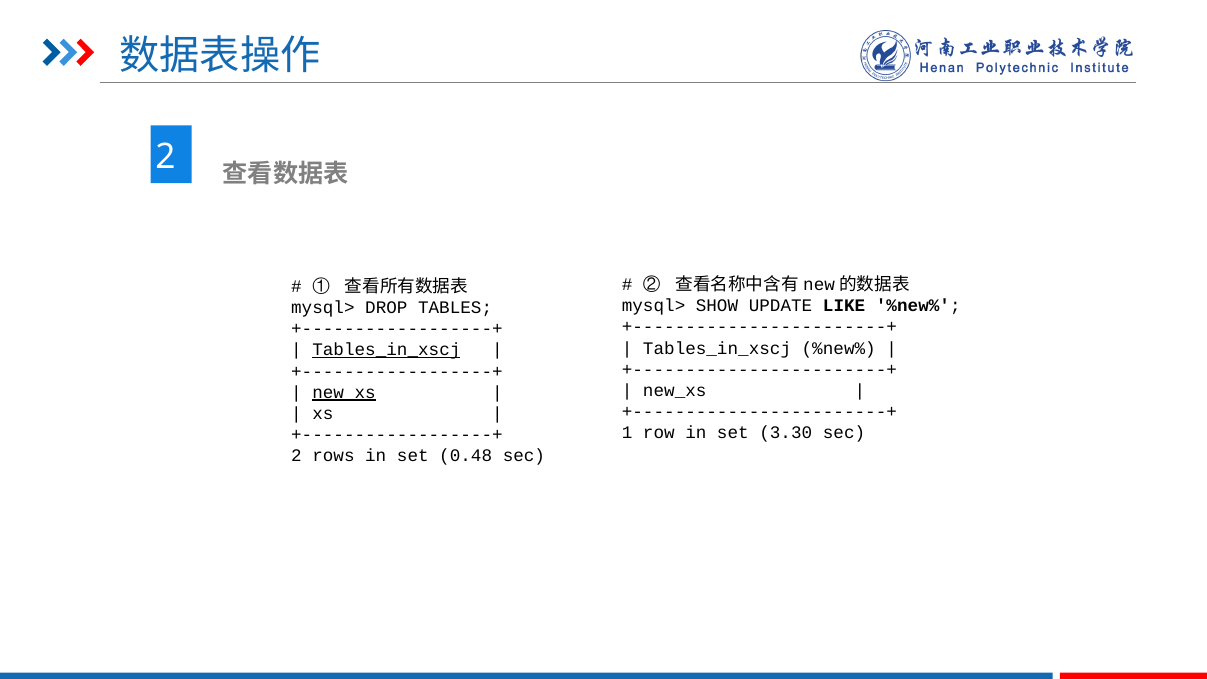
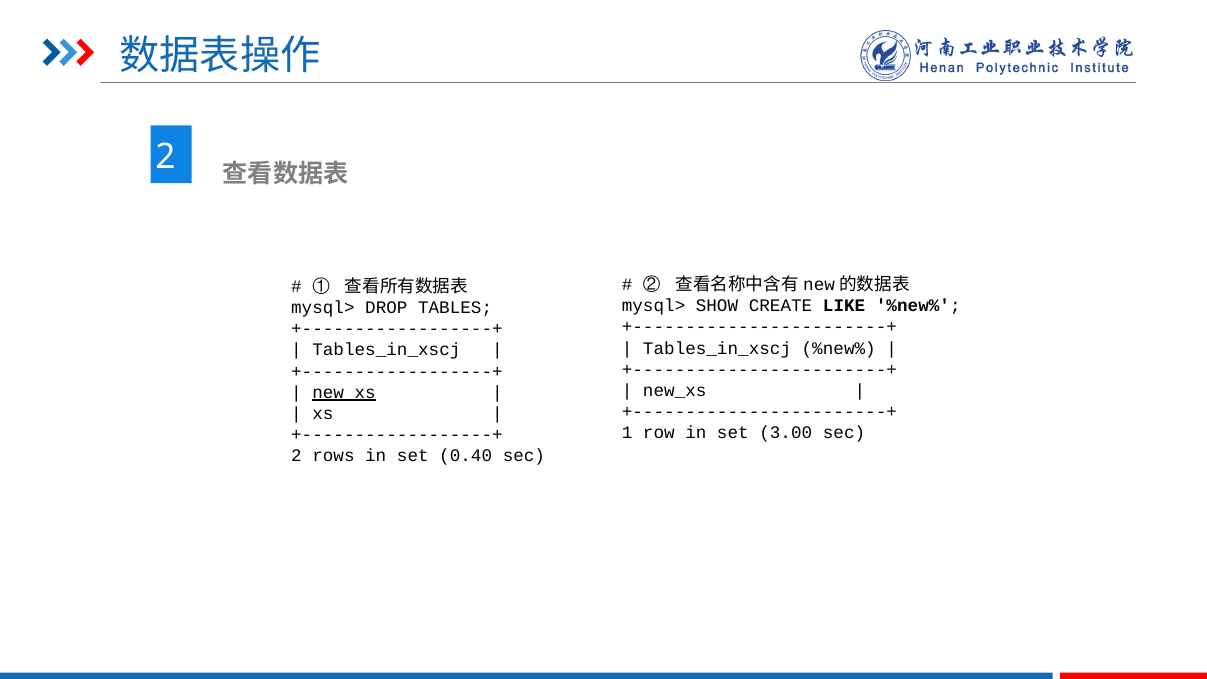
UPDATE: UPDATE -> CREATE (780, 306)
Tables_in_xscj underline: present -> none (386, 350)
3.30: 3.30 -> 3.00 (786, 433)
0.48: 0.48 -> 0.40 (466, 456)
